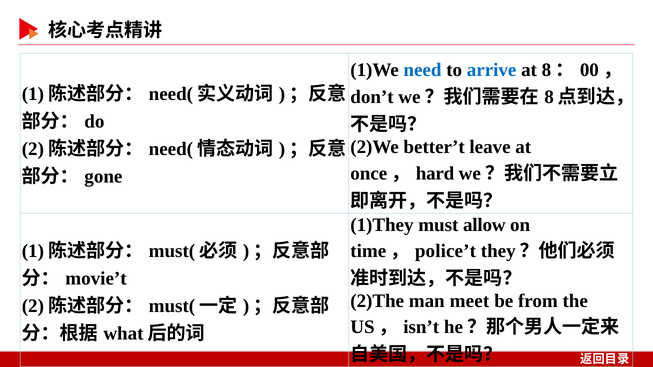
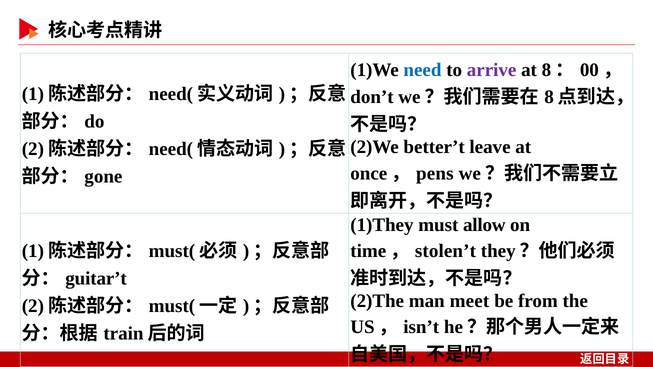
arrive colour: blue -> purple (492, 70)
hard: hard -> pens (435, 173)
police’t: police’t -> stolen’t (445, 251)
movie’t: movie’t -> guitar’t (96, 279)
what: what -> train (123, 334)
